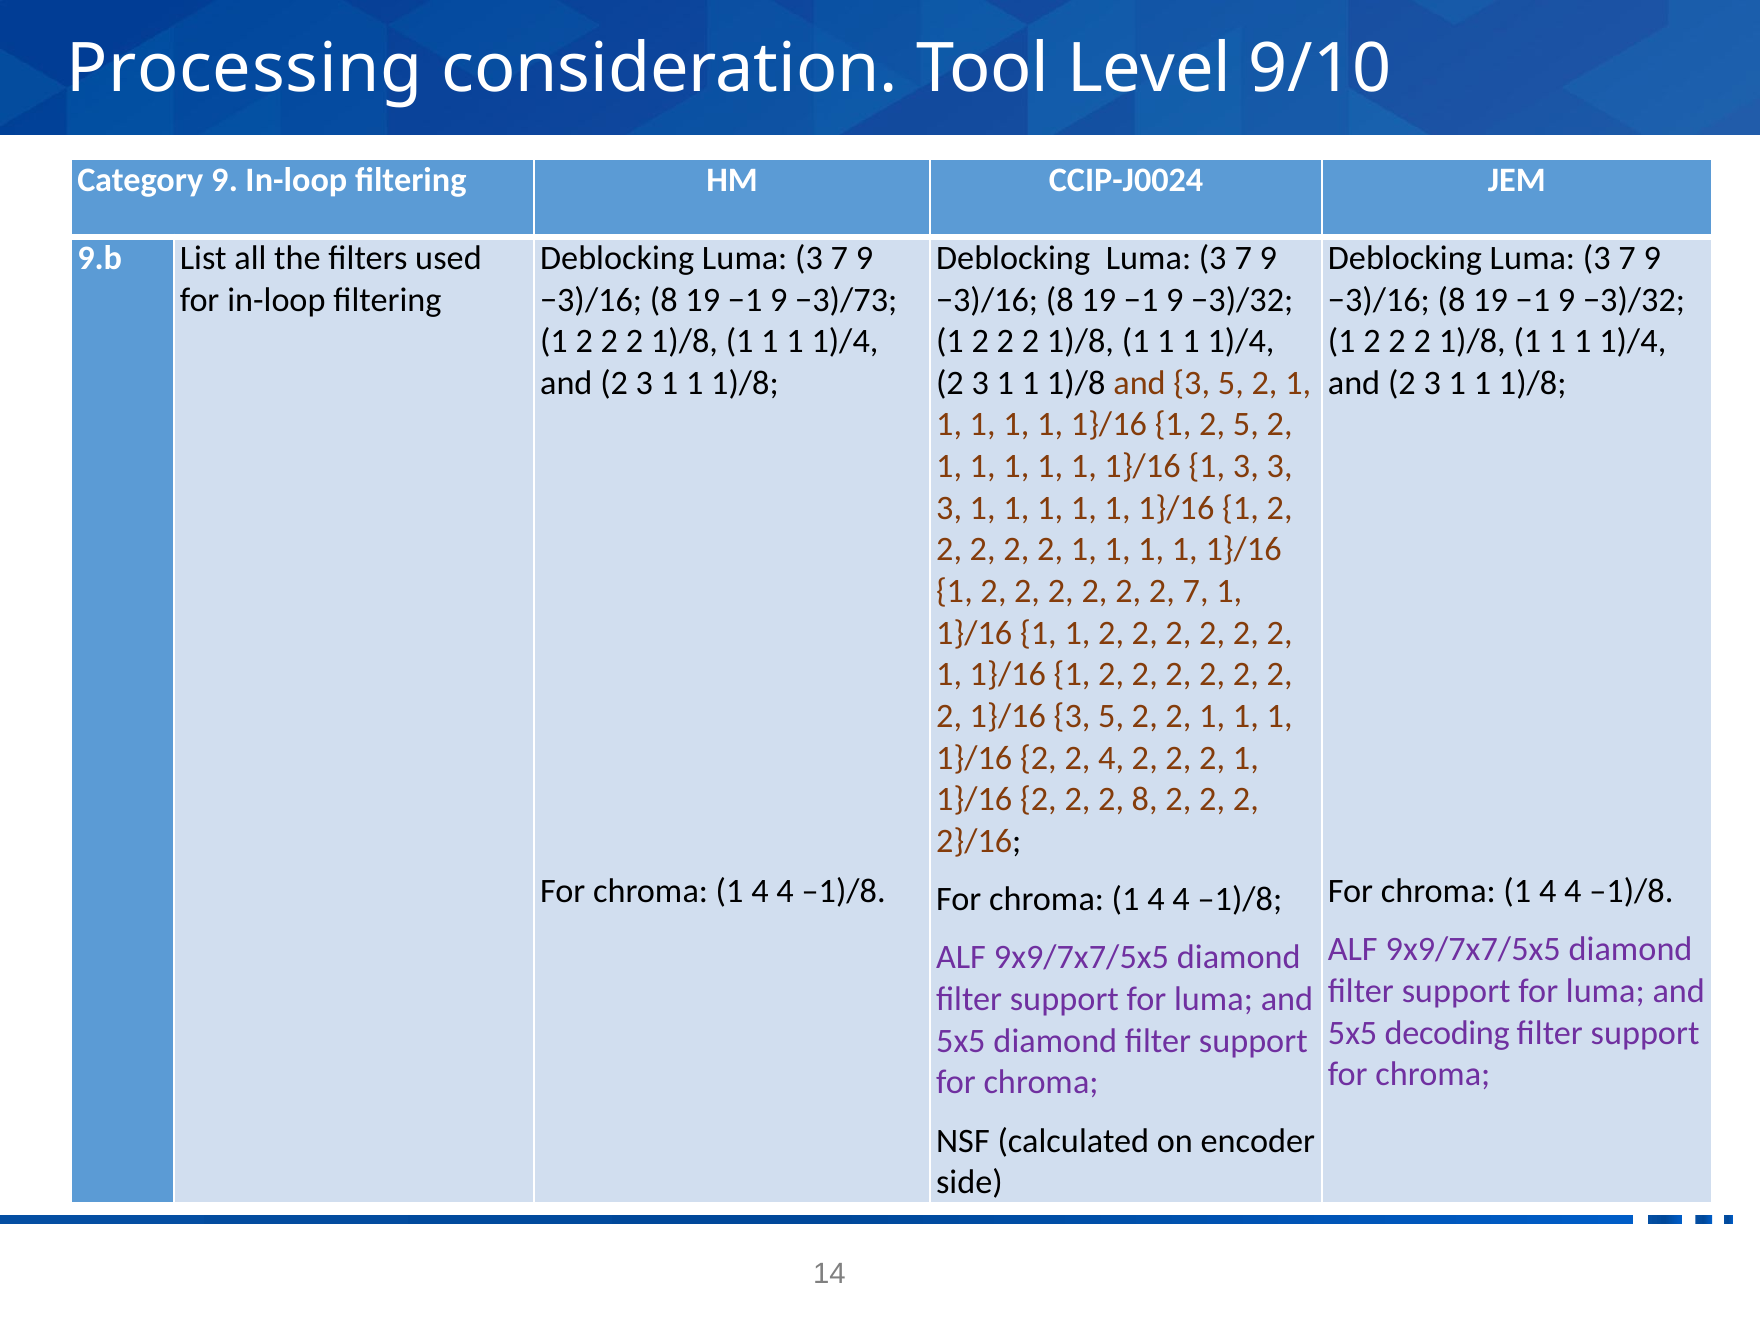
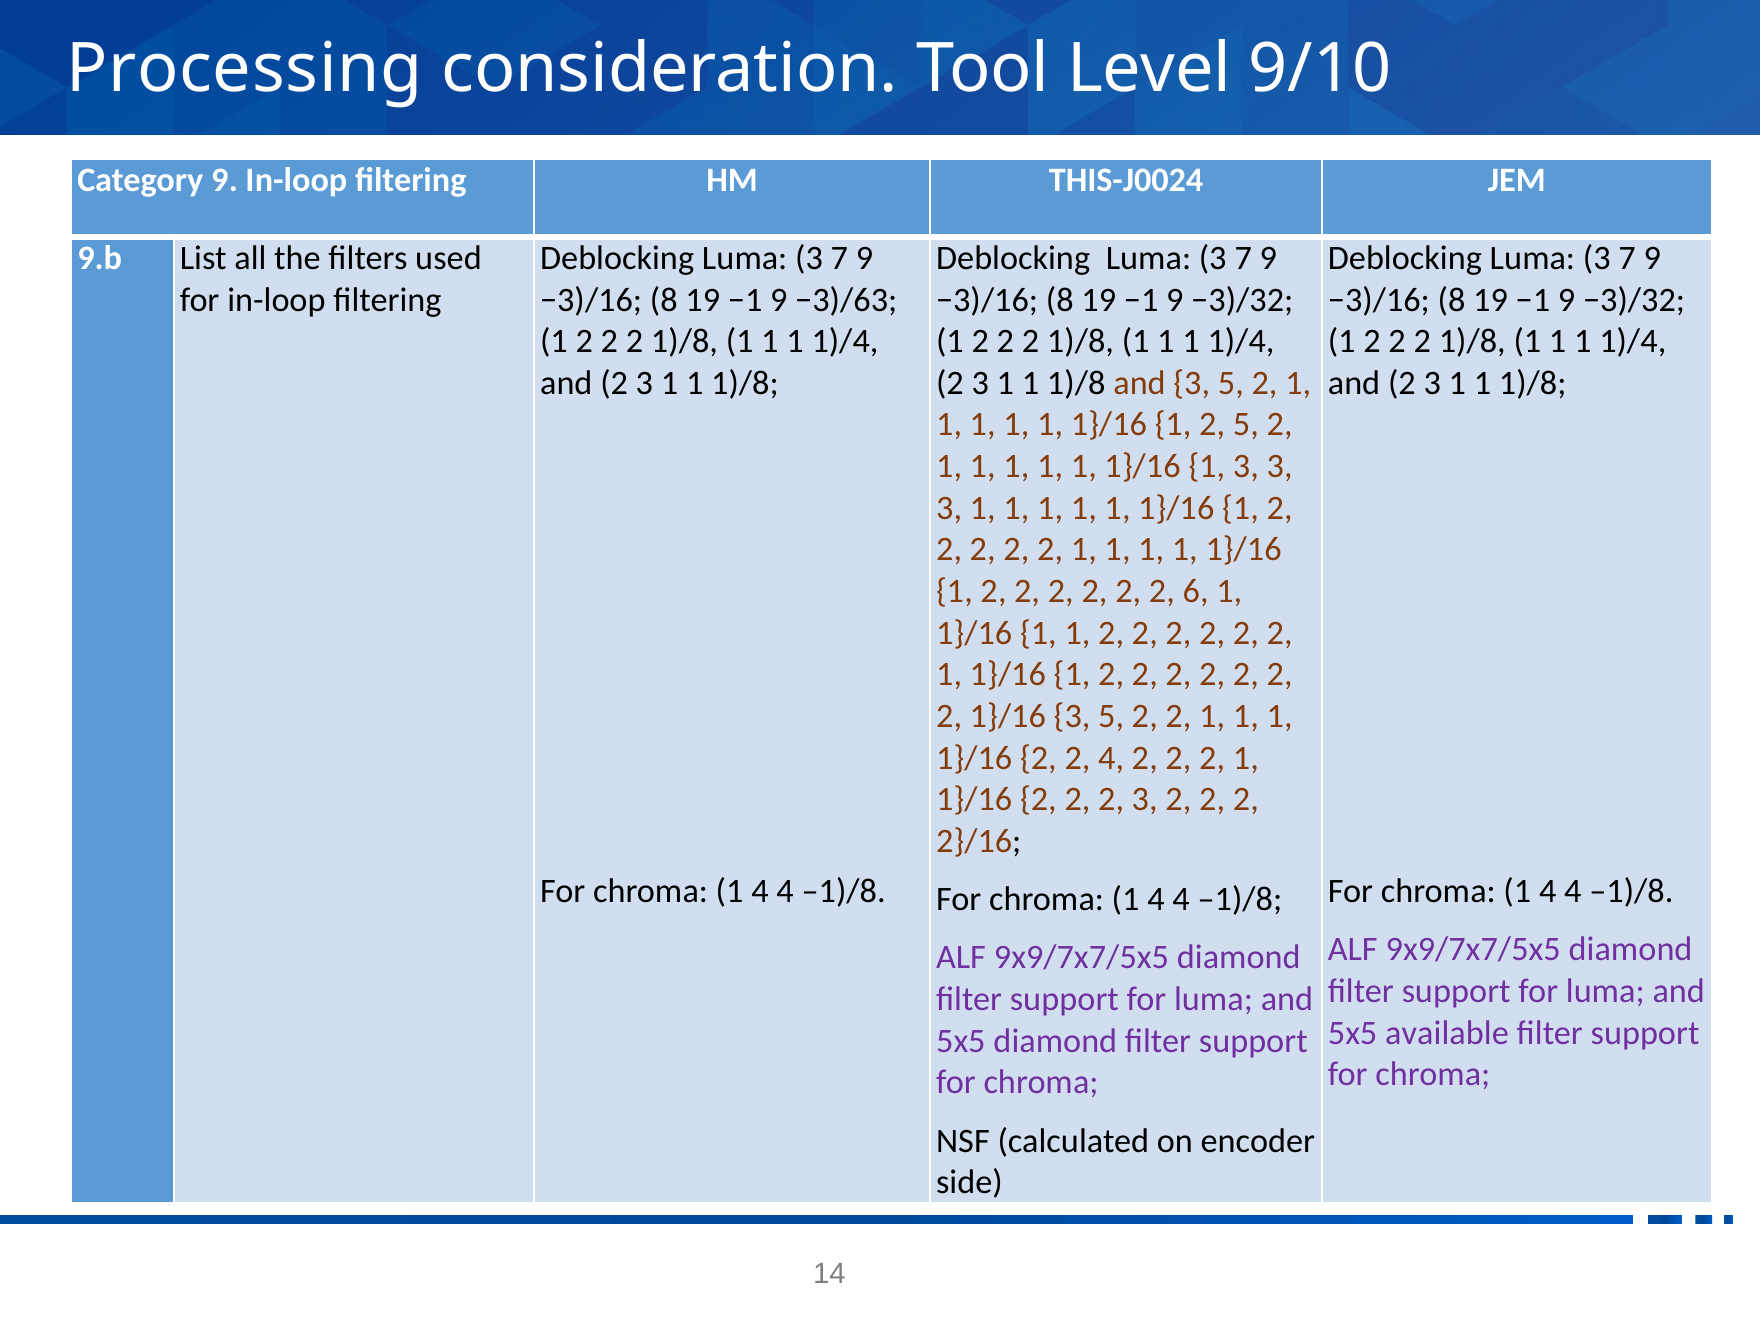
CCIP-J0024: CCIP-J0024 -> THIS-J0024 (1126, 181)
−3)/73: −3)/73 -> −3)/63 (846, 300)
2 7: 7 -> 6 (1196, 591)
2 2 8: 8 -> 3 (1145, 799)
decoding: decoding -> available (1447, 1033)
